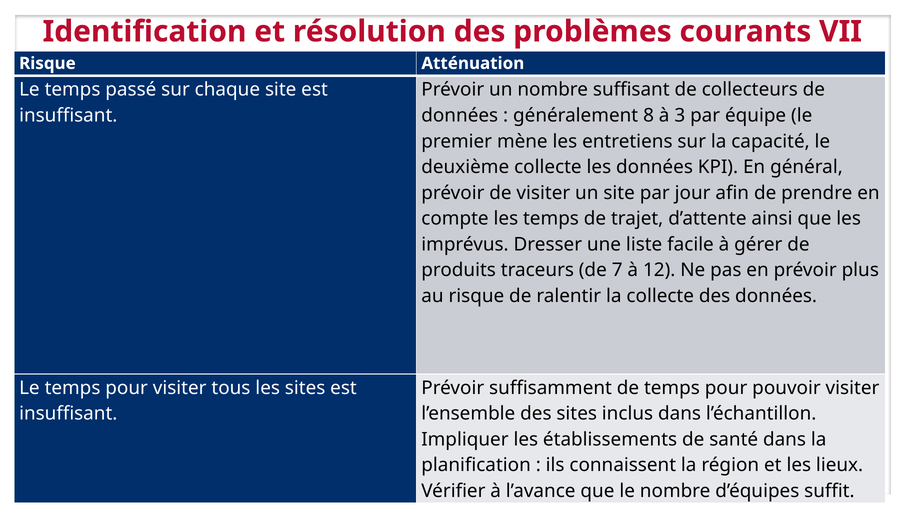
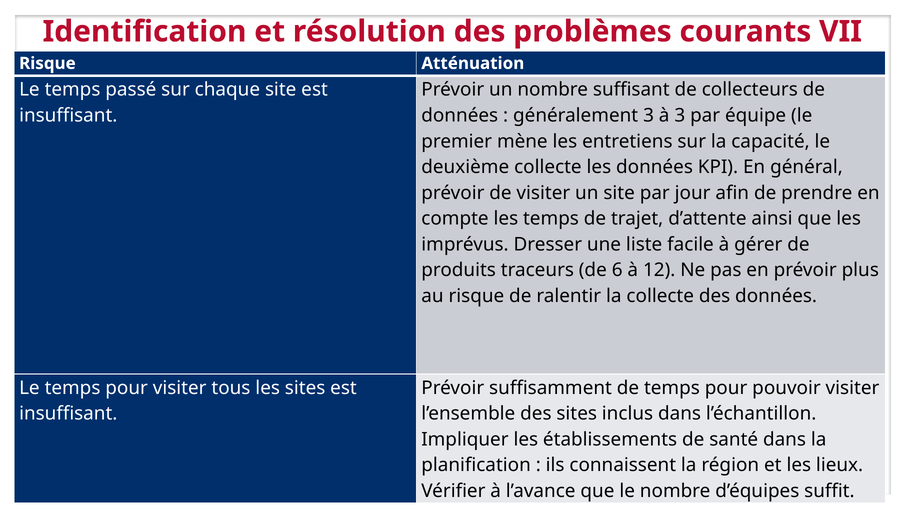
généralement 8: 8 -> 3 (649, 116)
7: 7 -> 6 (617, 271)
